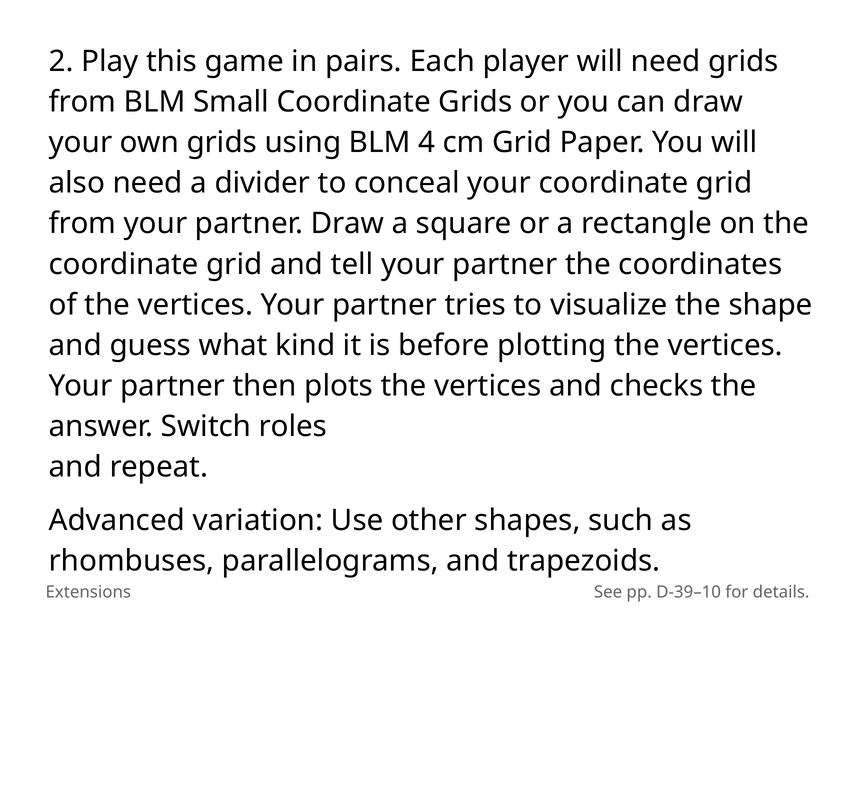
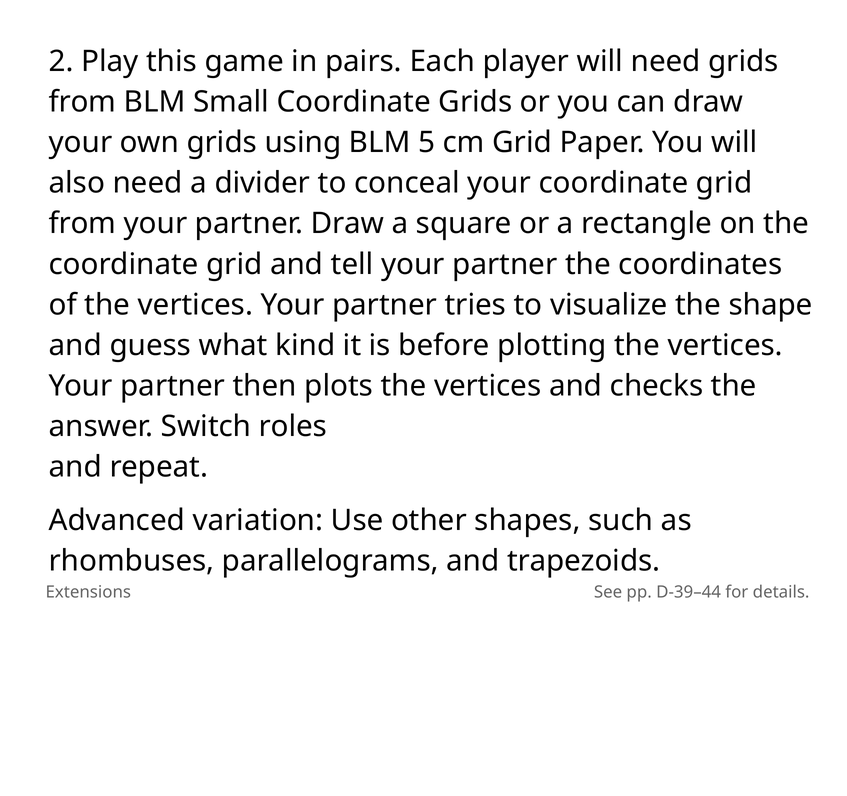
4: 4 -> 5 (427, 143)
D-39–10: D-39–10 -> D-39–44 (689, 592)
